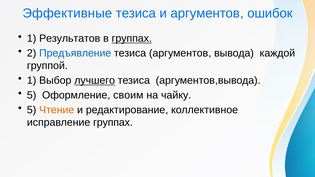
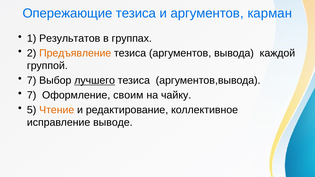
Эффективные: Эффективные -> Опережающие (67, 13)
ошибок: ошибок -> карман (270, 13)
группах underline: present -> none (132, 39)
Предъявление colour: blue -> orange (75, 53)
1: 1 -> 7 (32, 81)
5: 5 -> 7 (32, 95)
исправление группах: группах -> выводе (113, 123)
